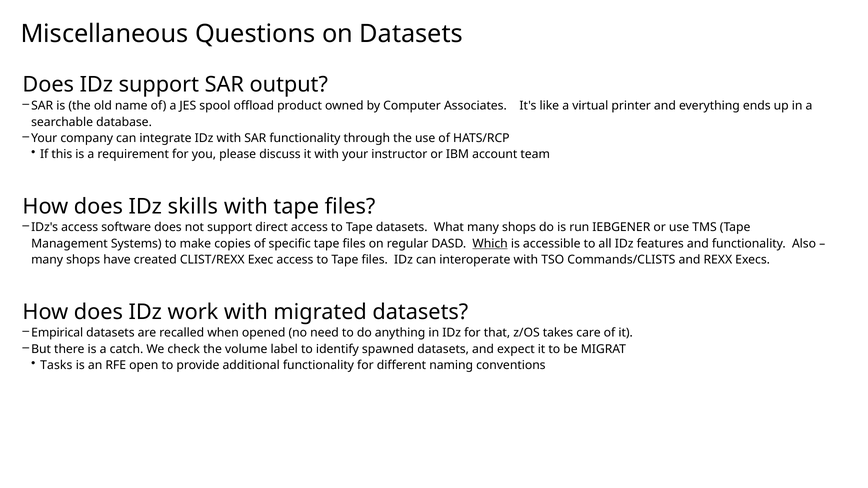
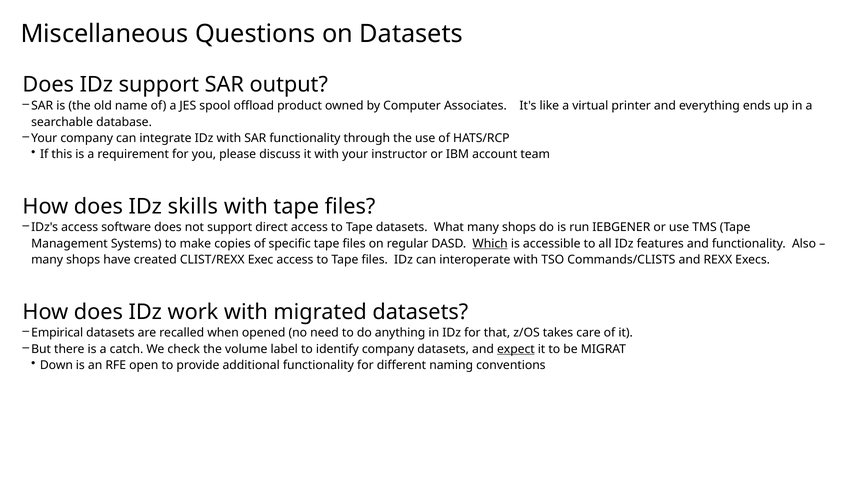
identify spawned: spawned -> company (388, 349)
expect underline: none -> present (516, 349)
Tasks: Tasks -> Down (56, 365)
